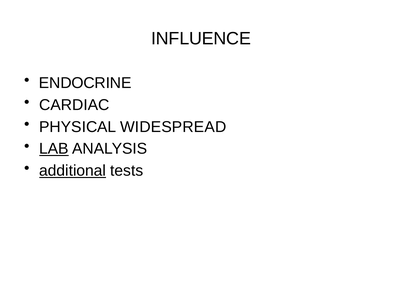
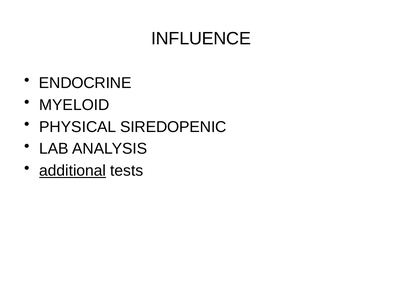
CARDIAC: CARDIAC -> MYELOID (74, 105)
WIDESPREAD: WIDESPREAD -> SIREDOPENIC (173, 127)
LAB underline: present -> none (54, 149)
